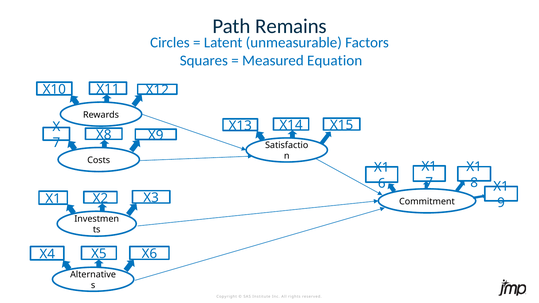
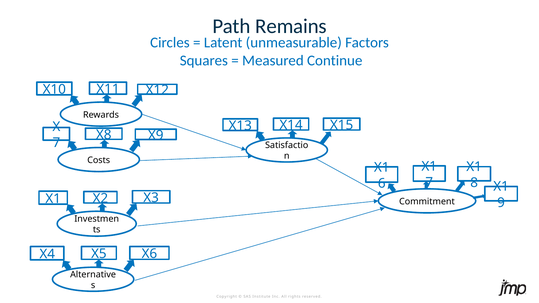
Equation: Equation -> Continue (335, 61)
